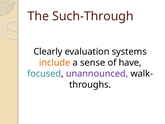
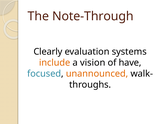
Such-Through: Such-Through -> Note-Through (93, 16)
sense: sense -> vision (93, 63)
unannounced colour: purple -> orange (97, 73)
